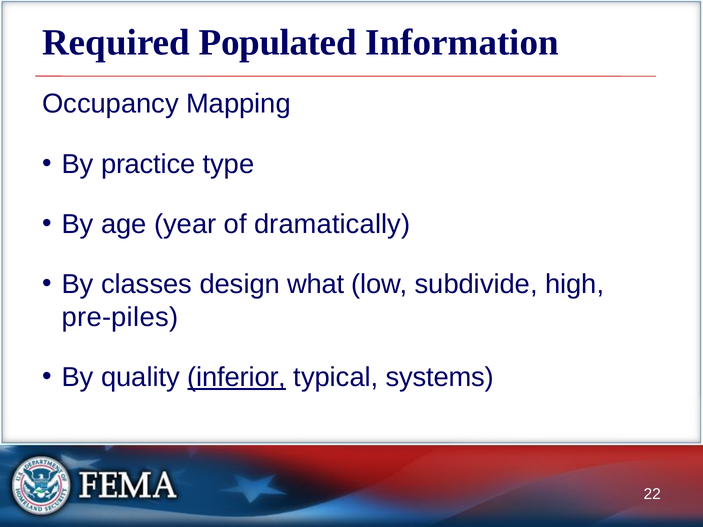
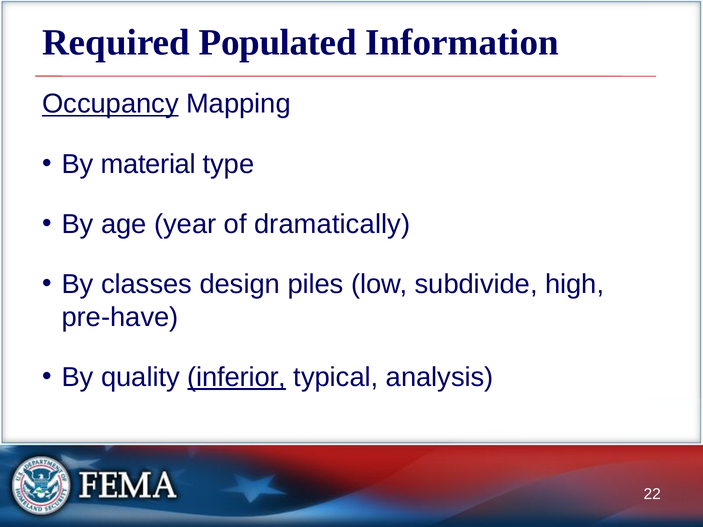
Occupancy underline: none -> present (110, 104)
practice: practice -> material (148, 164)
what: what -> piles (316, 284)
pre-piles: pre-piles -> pre-have (120, 317)
systems: systems -> analysis (440, 377)
